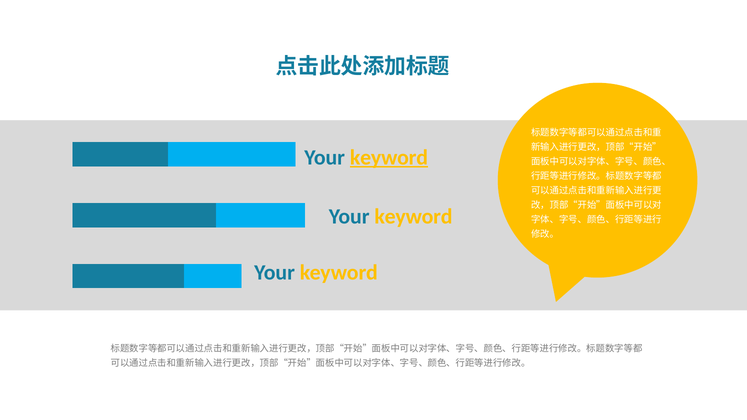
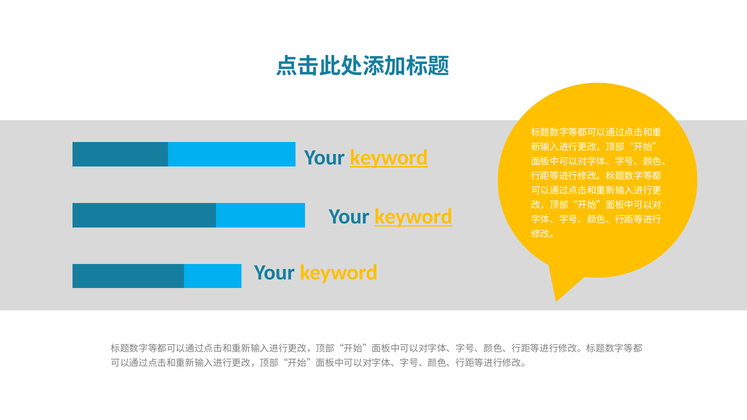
keyword underline: none -> present (413, 217)
